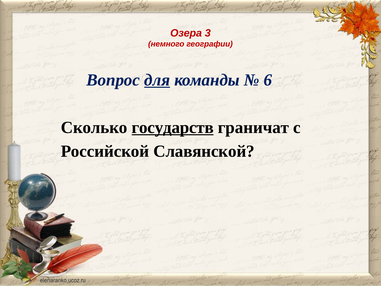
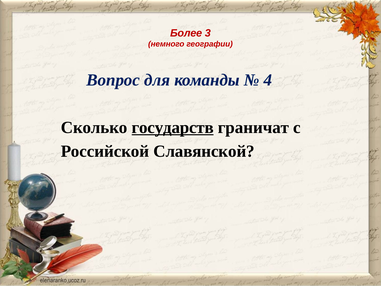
Озера: Озера -> Более (186, 33)
для underline: present -> none (157, 80)
6: 6 -> 4 (268, 80)
